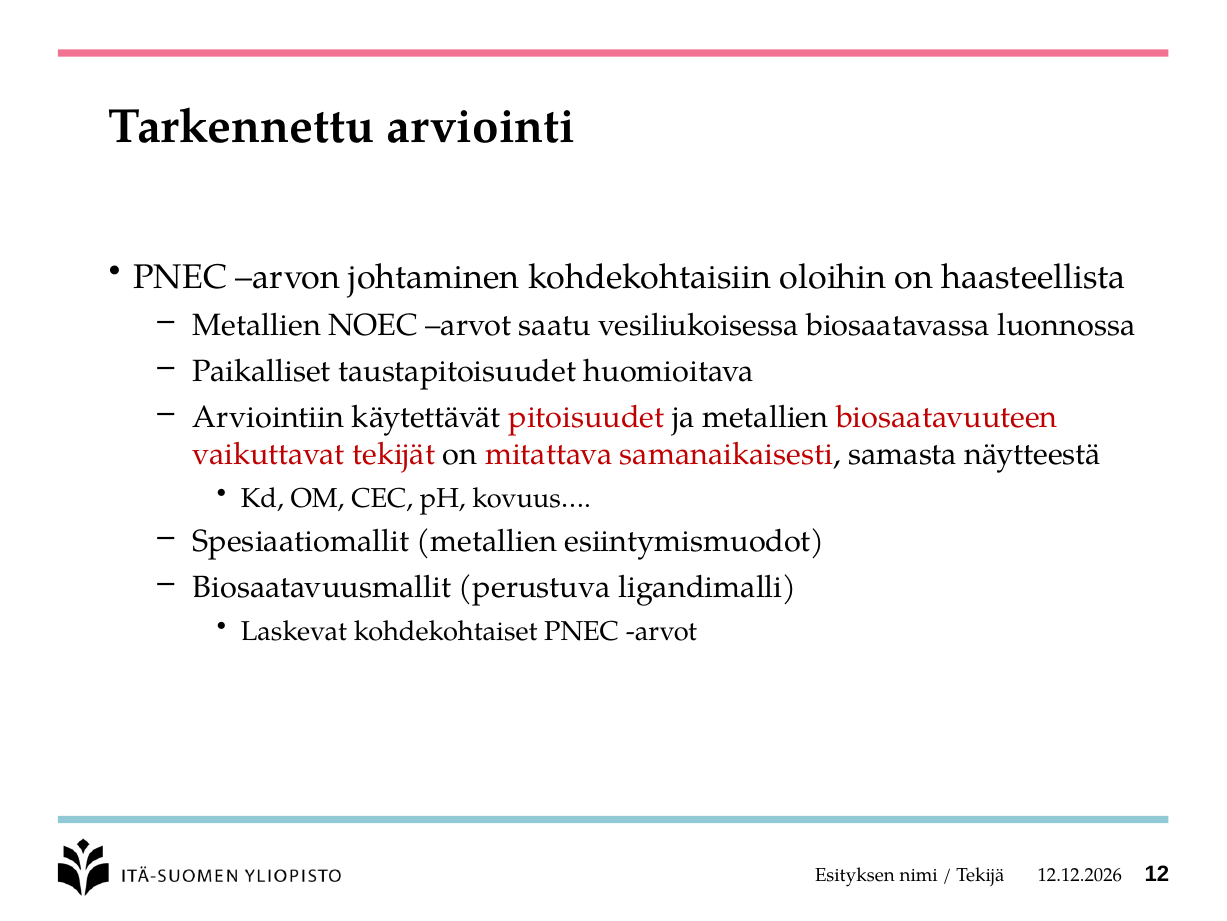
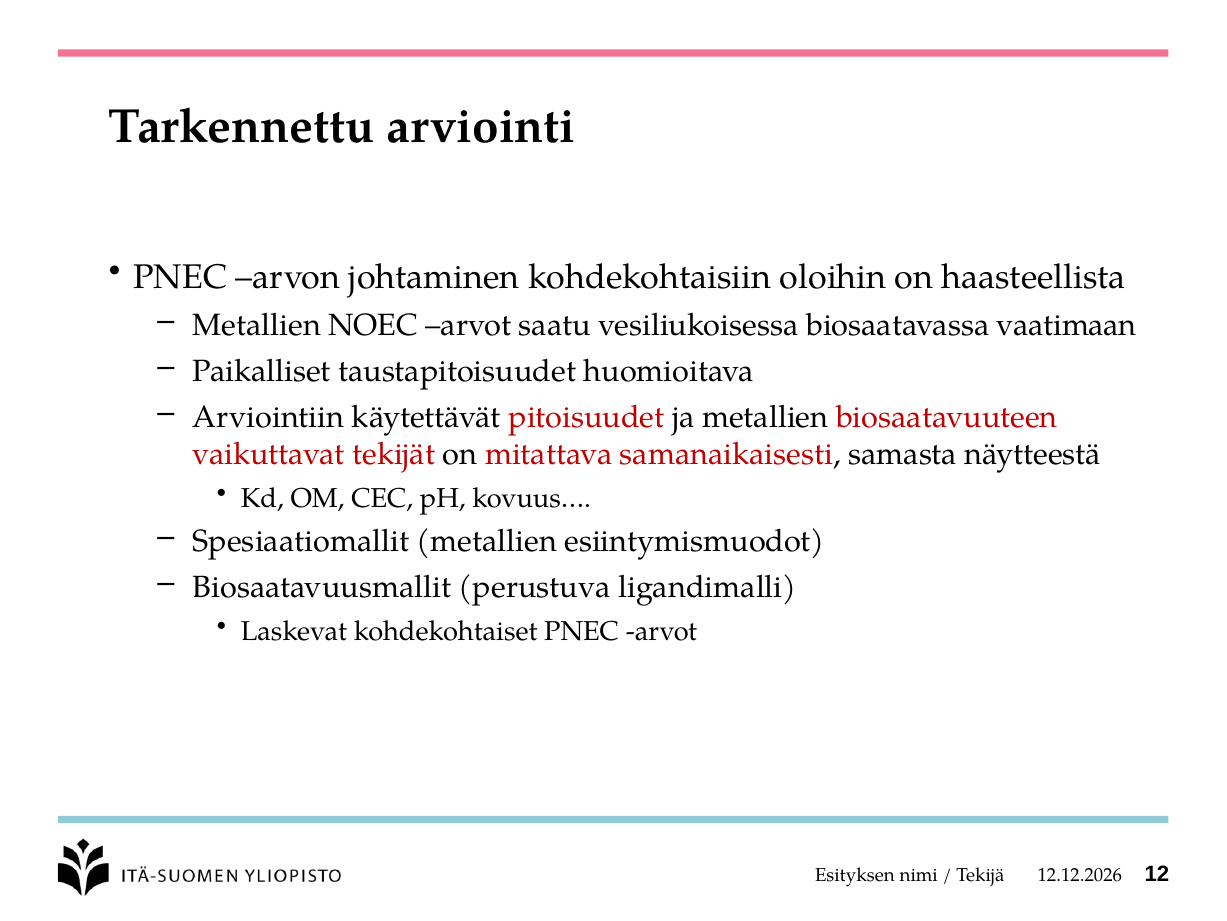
luonnossa: luonnossa -> vaatimaan (1067, 325)
